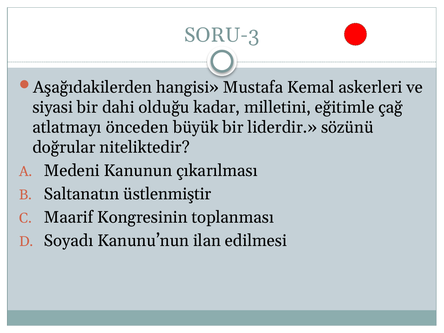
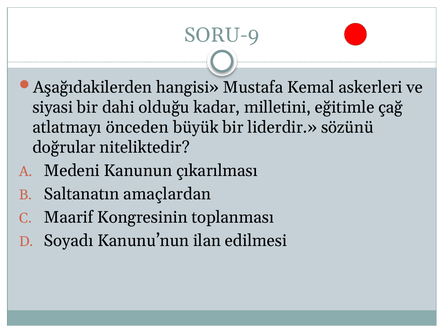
SORU-3: SORU-3 -> SORU-9 (222, 35)
üstlenmiştir: üstlenmiştir -> amaçlardan (167, 194)
